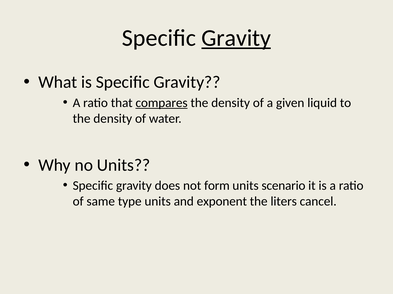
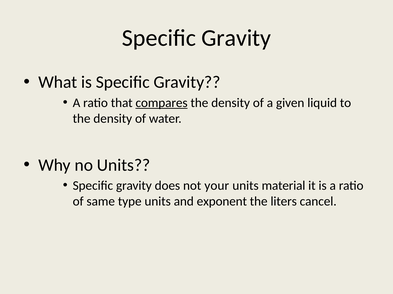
Gravity underline: present -> none (236, 38)
form: form -> your (217, 186)
scenario: scenario -> material (283, 186)
